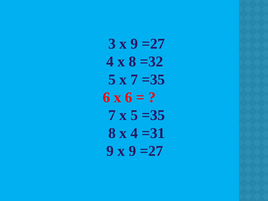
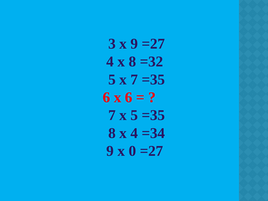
=31: =31 -> =34 (153, 133)
9 х 9: 9 -> 0 (132, 151)
